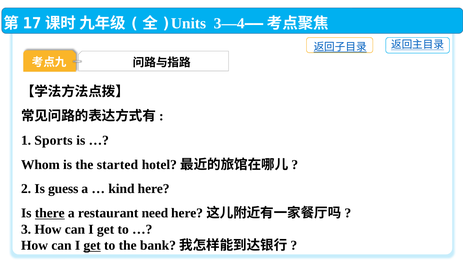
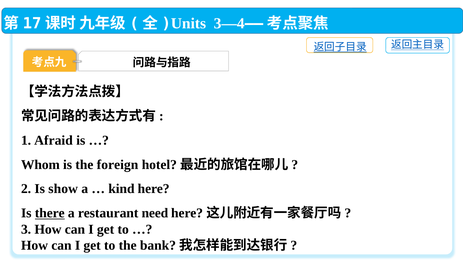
Sports: Sports -> Afraid (54, 141)
started: started -> foreign (118, 165)
guess: guess -> show (63, 189)
get underline: present -> none (92, 246)
